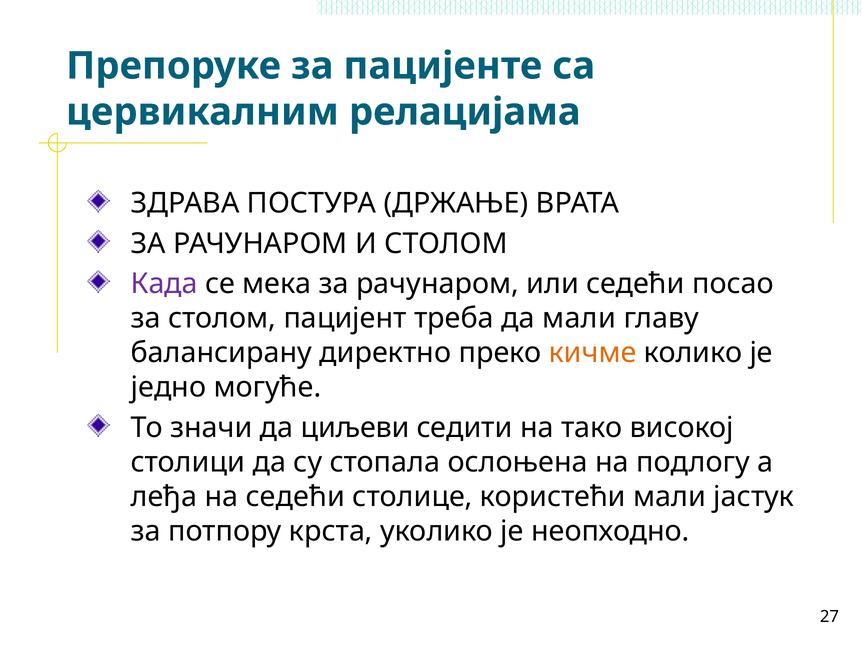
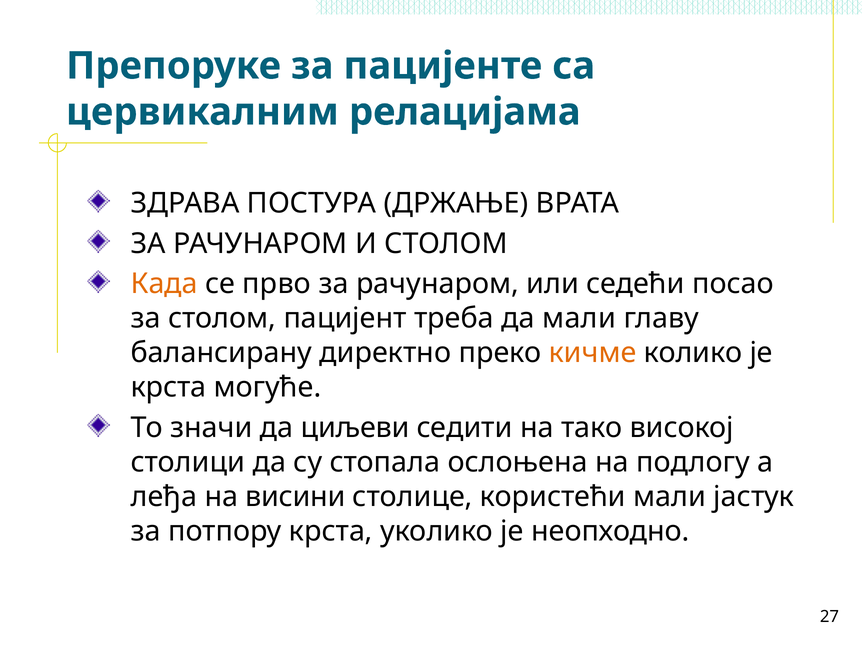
Када colour: purple -> orange (164, 284)
мека: мека -> прво (277, 284)
једно: једно -> крста (169, 387)
на седећи: седећи -> висини (295, 496)
